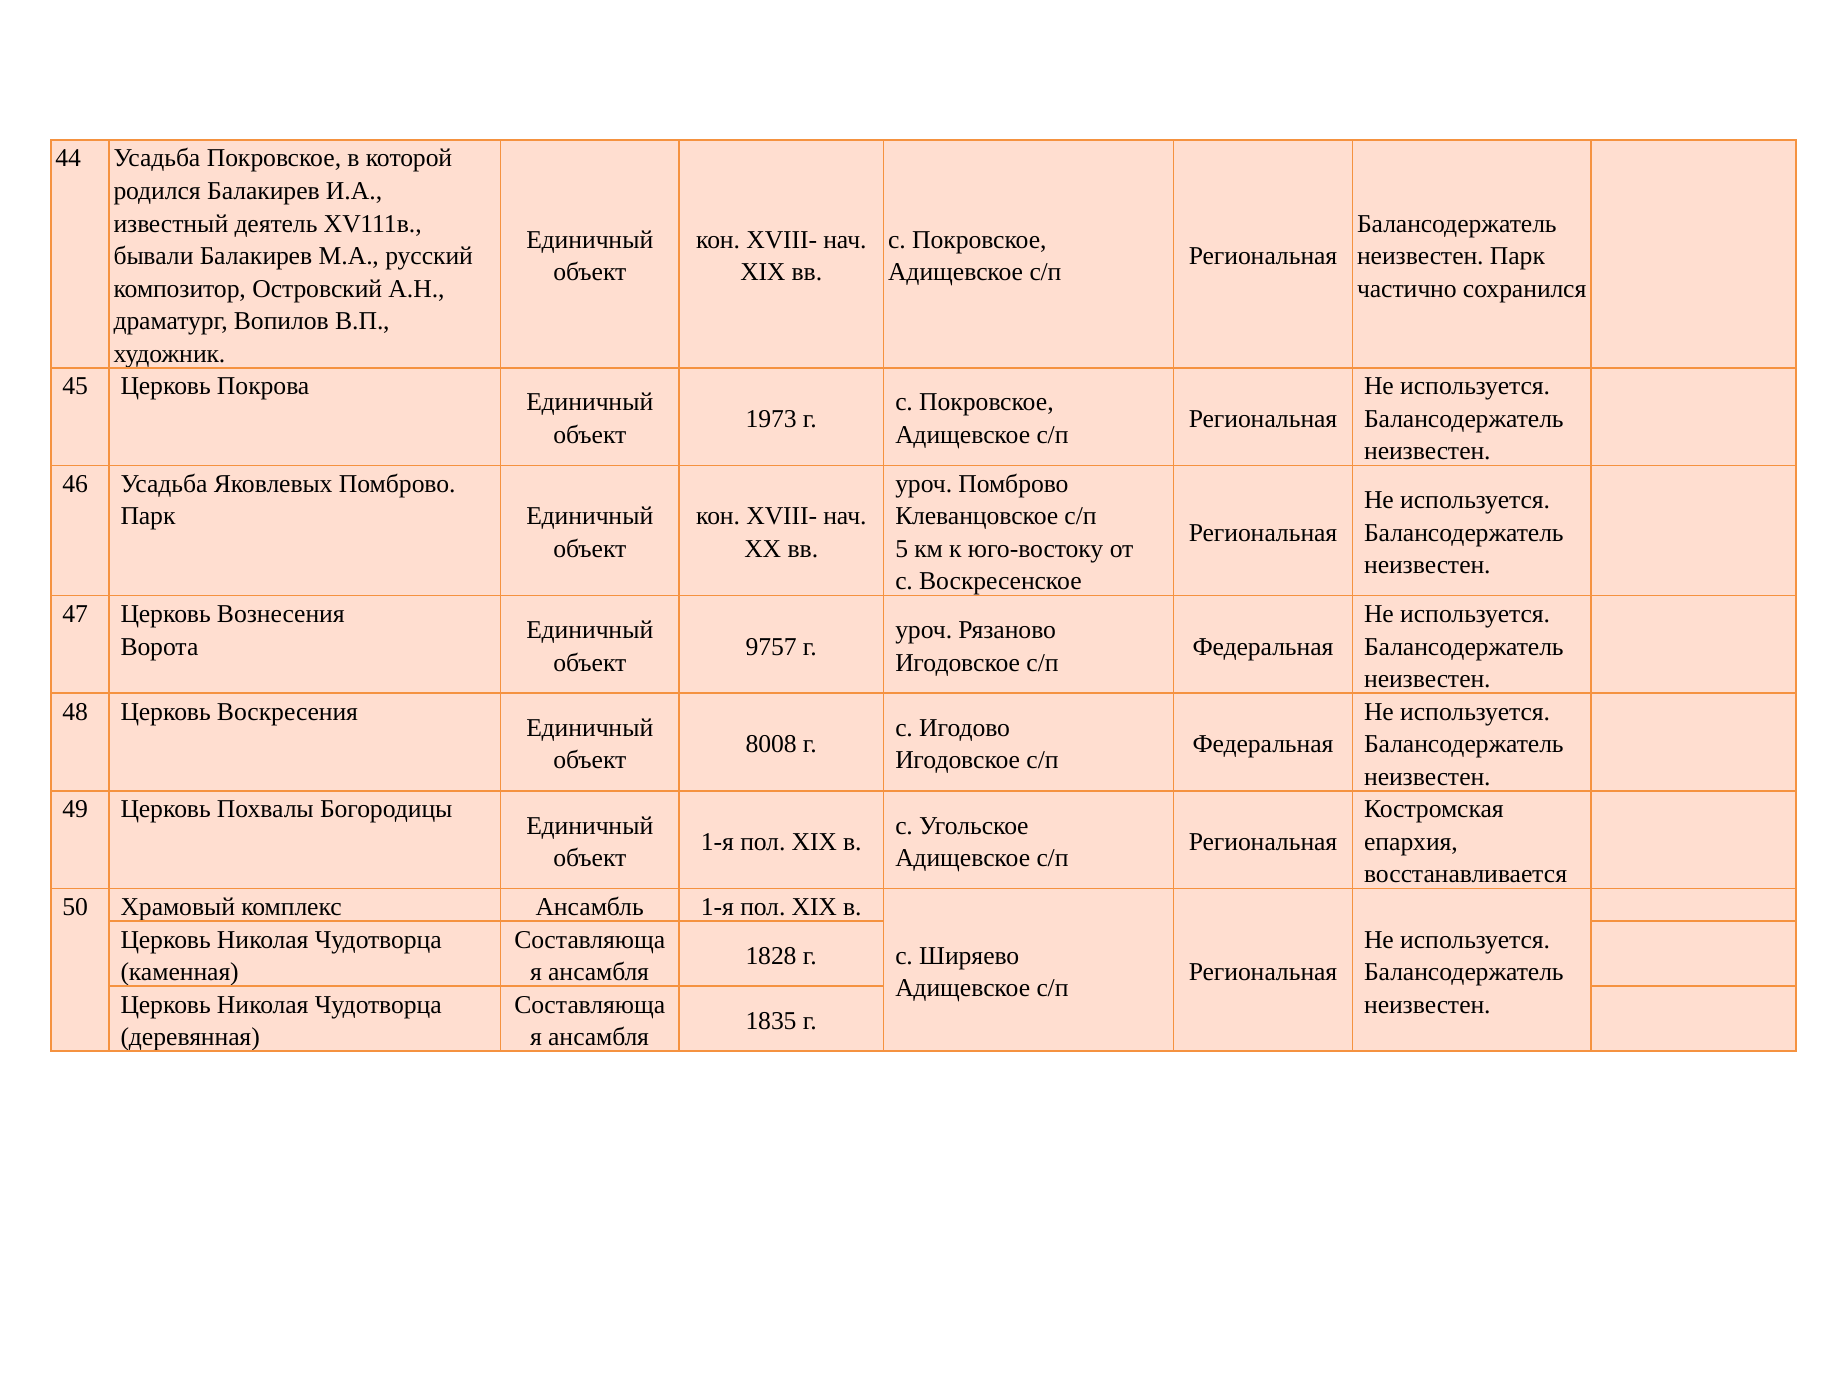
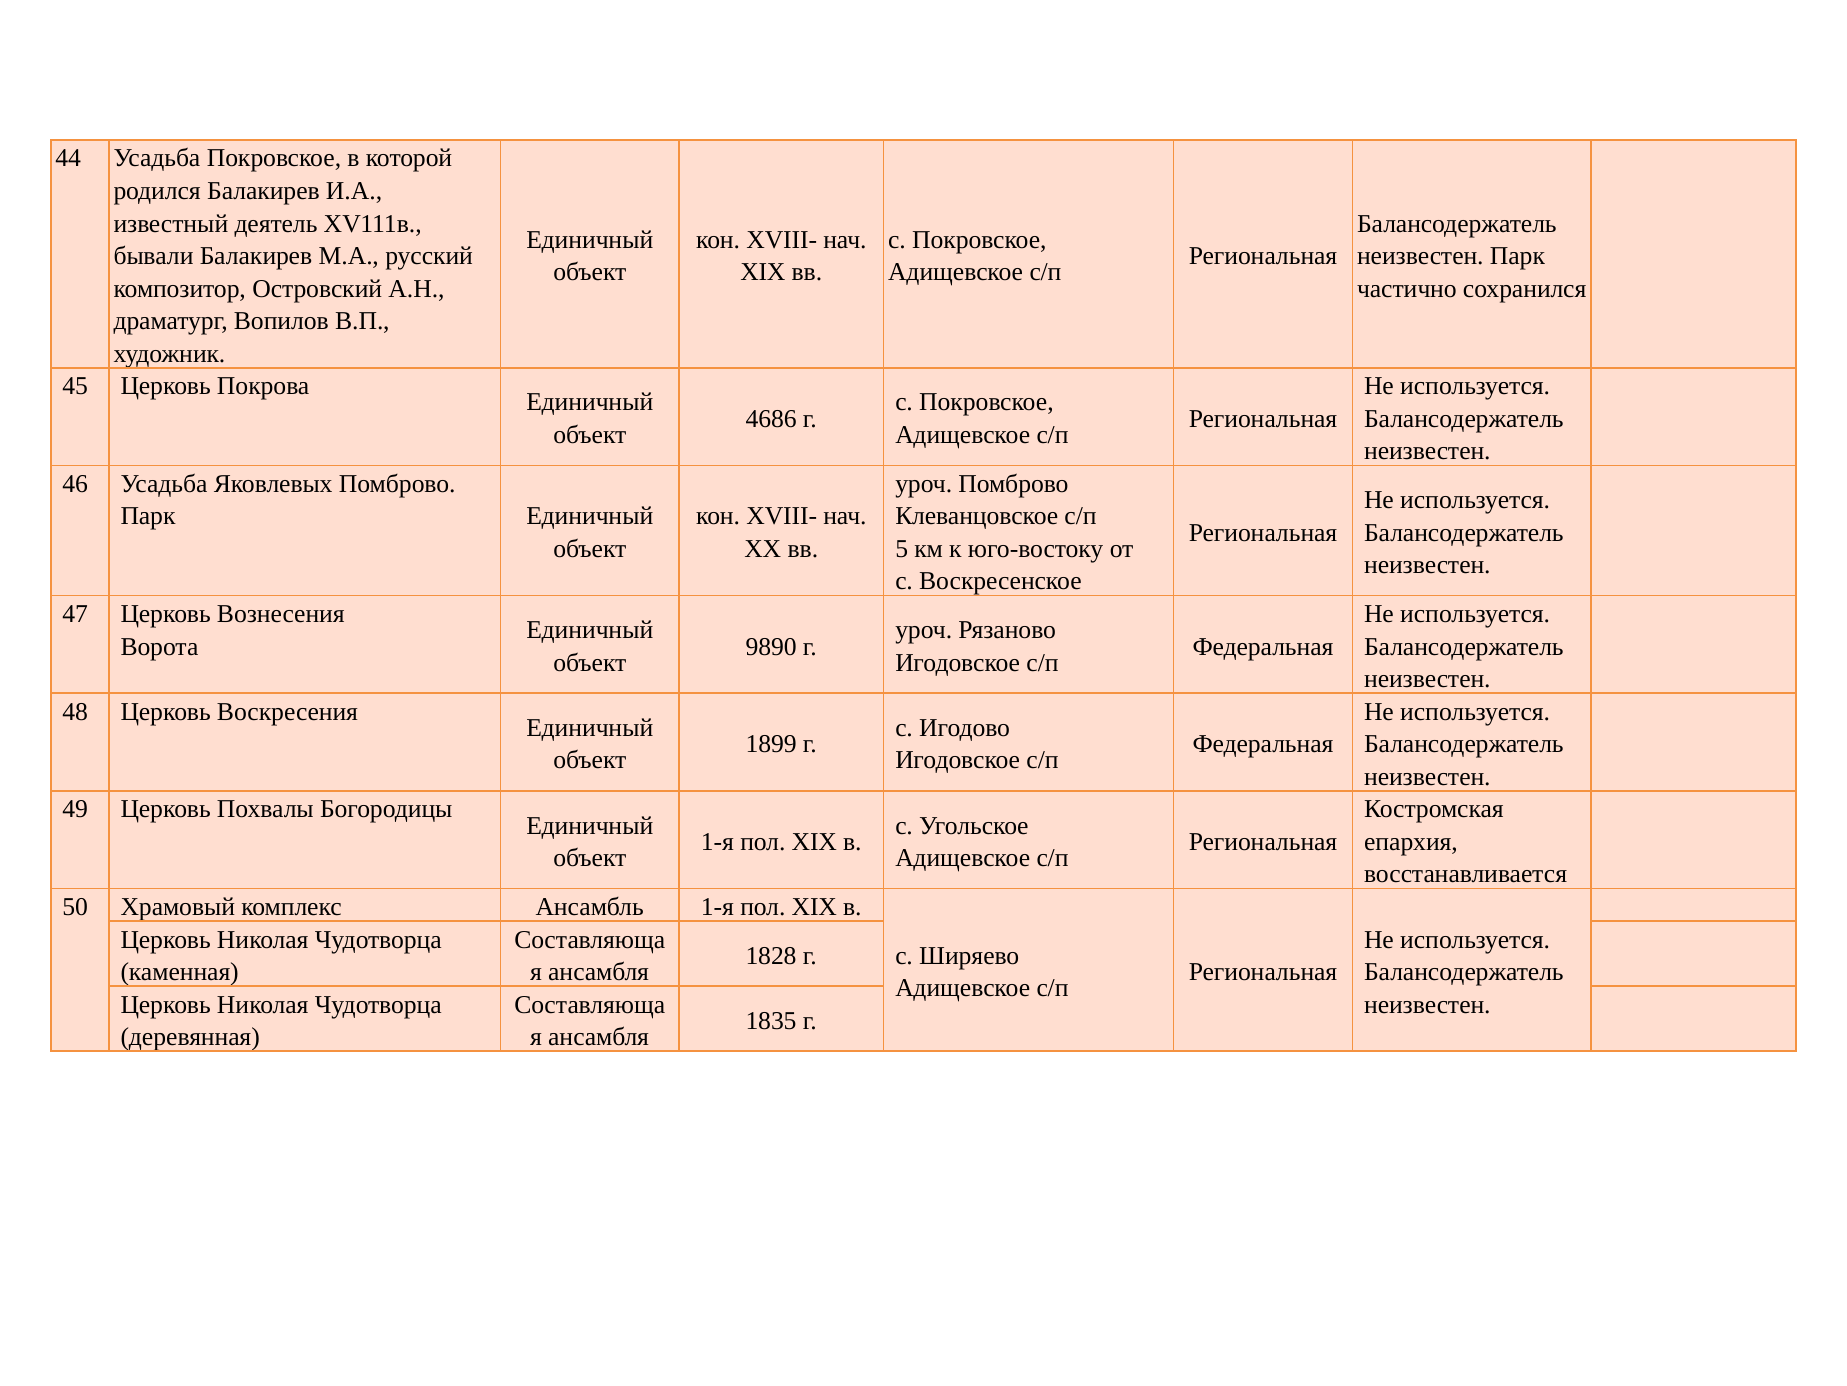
1973: 1973 -> 4686 (771, 419)
9757: 9757 -> 9890 (771, 646)
8008: 8008 -> 1899 (771, 744)
